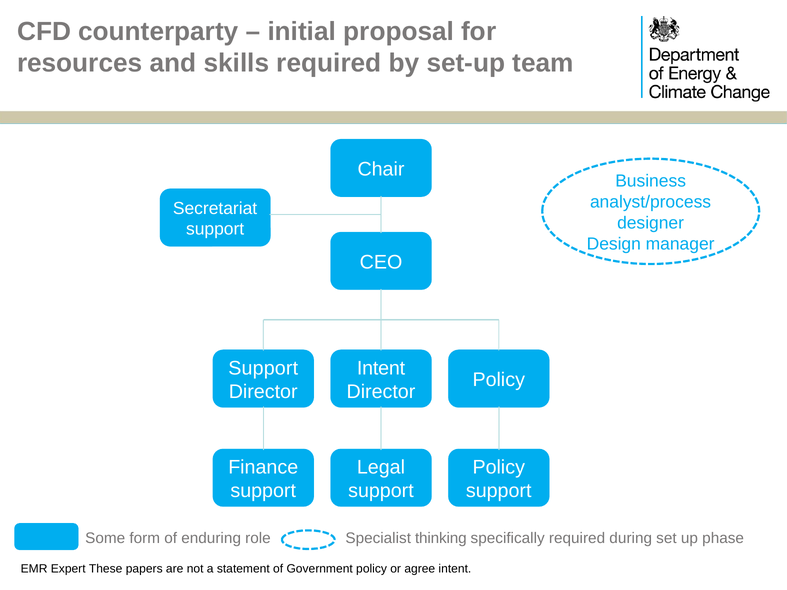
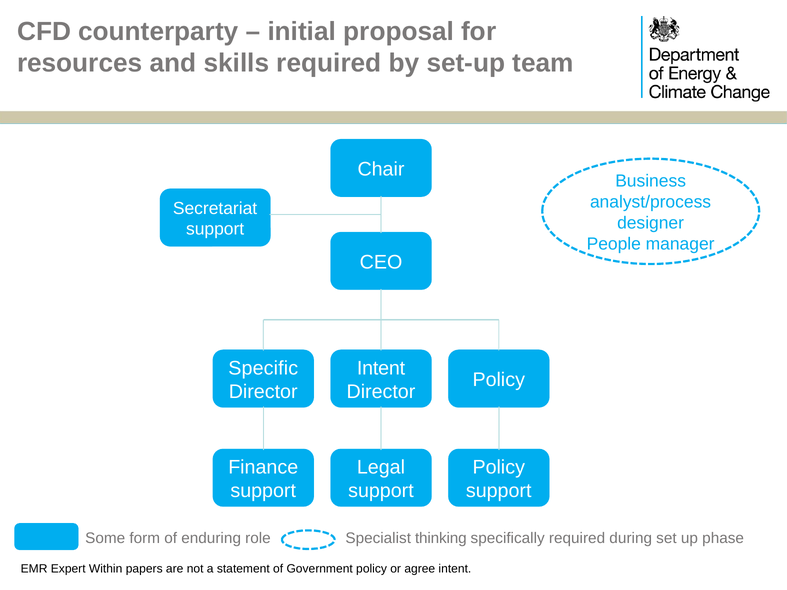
Design: Design -> People (614, 244)
Support: Support -> Specific (263, 368)
These: These -> Within (106, 569)
